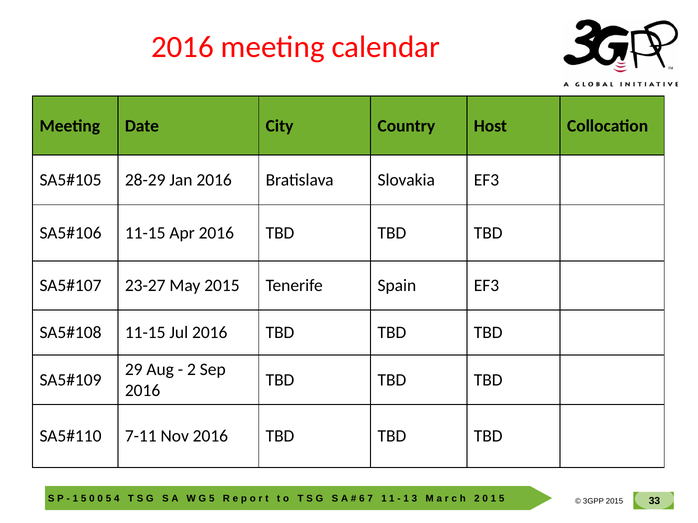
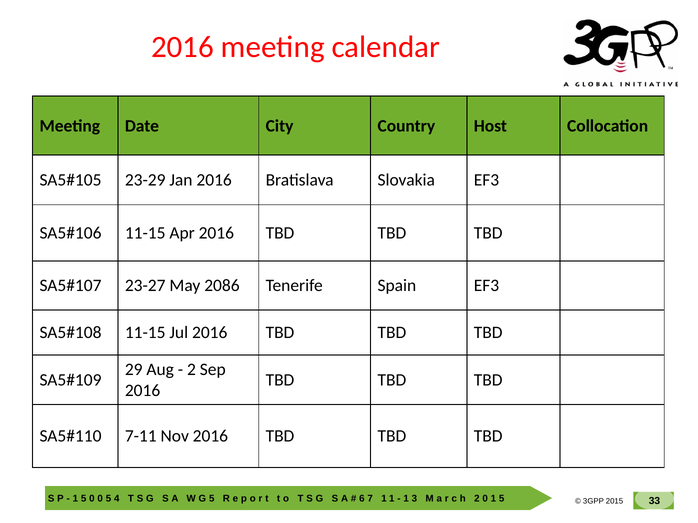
28-29: 28-29 -> 23-29 (145, 180)
May 2015: 2015 -> 2086 (222, 286)
